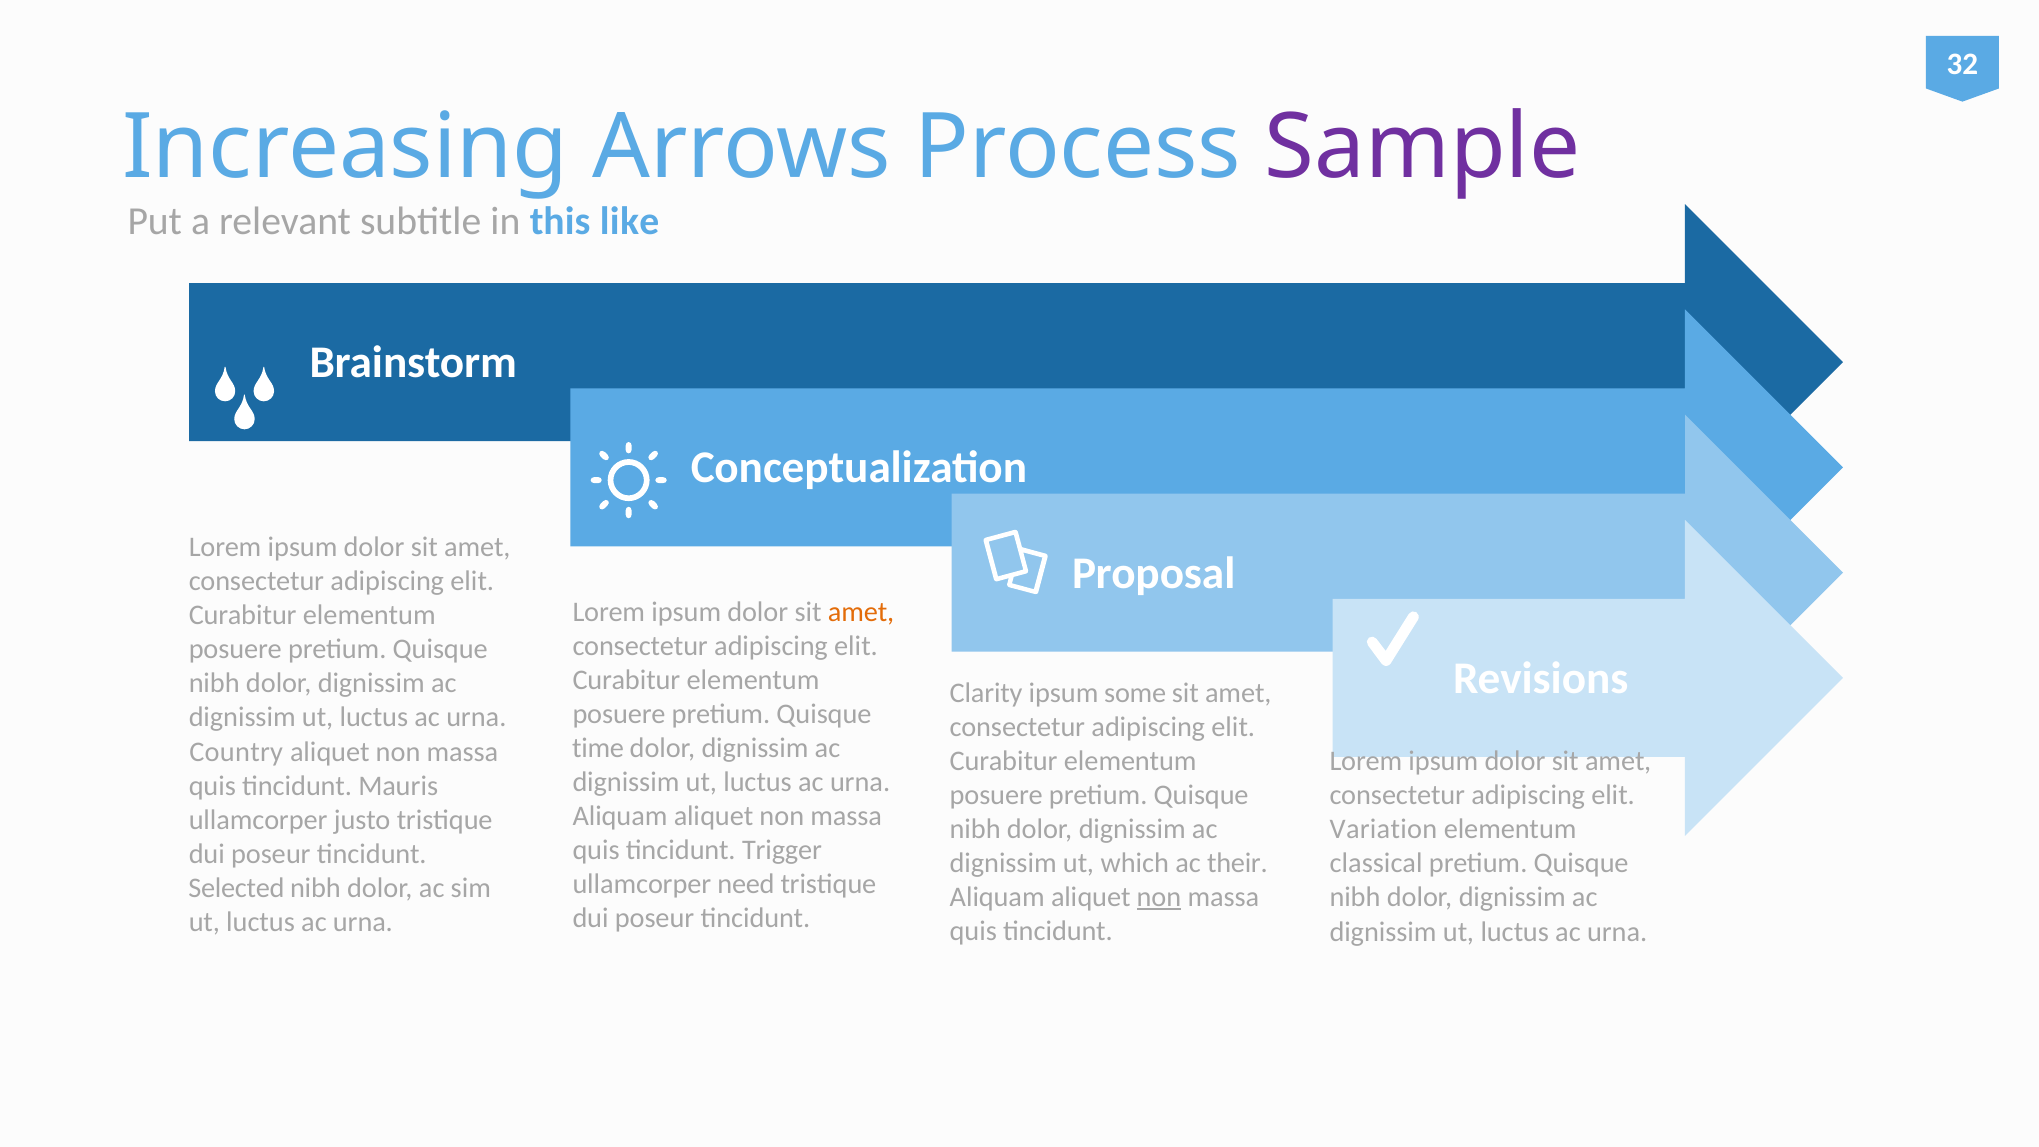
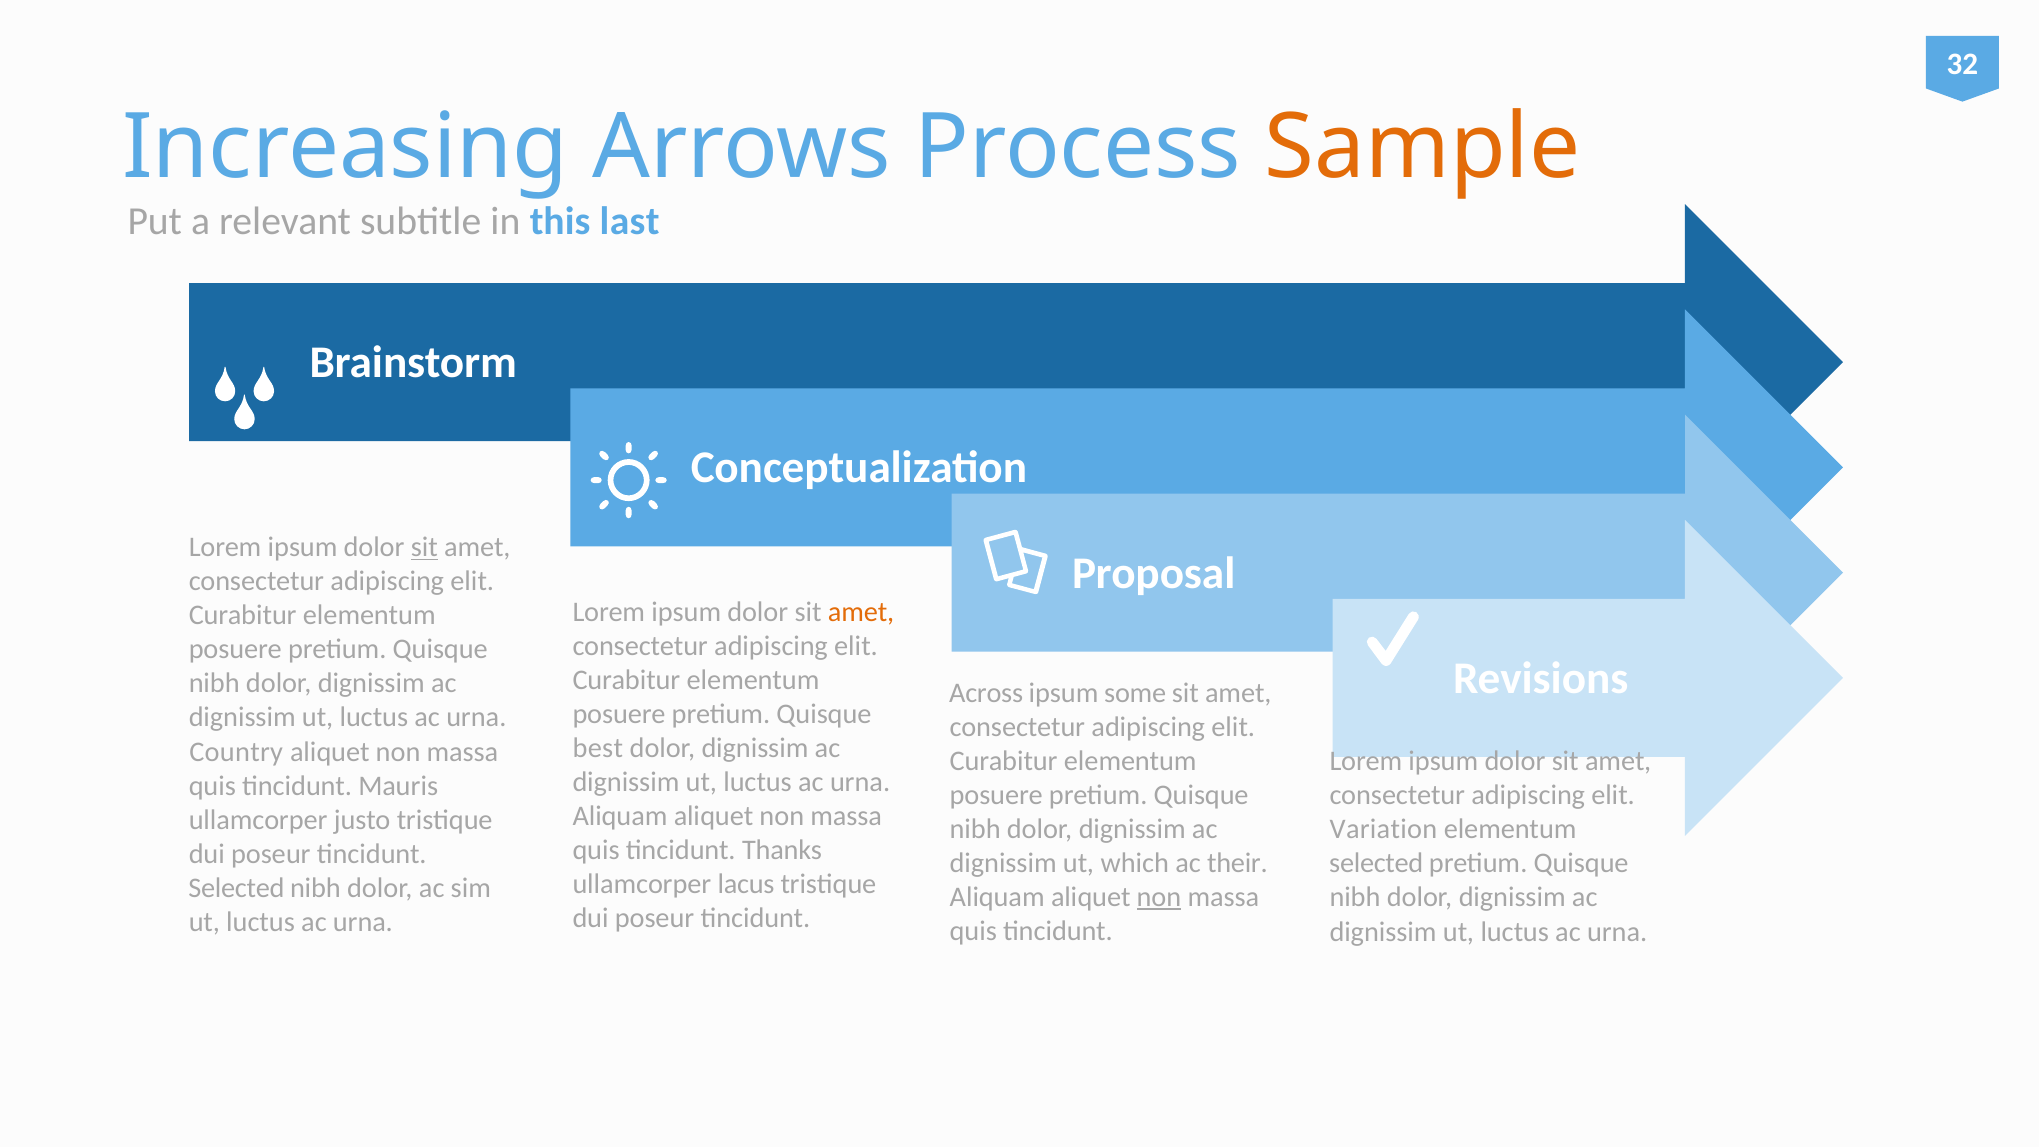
Sample colour: purple -> orange (1423, 148)
like: like -> last (630, 222)
sit underline: none -> present (424, 547)
Clarity: Clarity -> Across (986, 693)
time: time -> best (598, 748)
Trigger: Trigger -> Thanks (782, 850)
classical: classical -> selected (1376, 864)
need: need -> lacus (746, 884)
